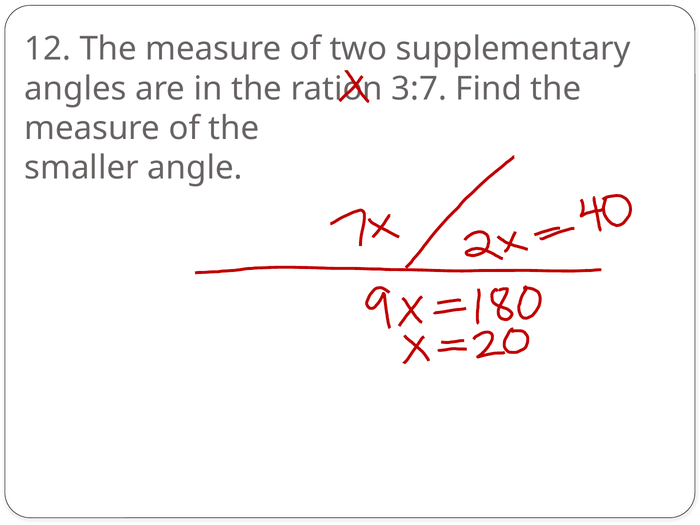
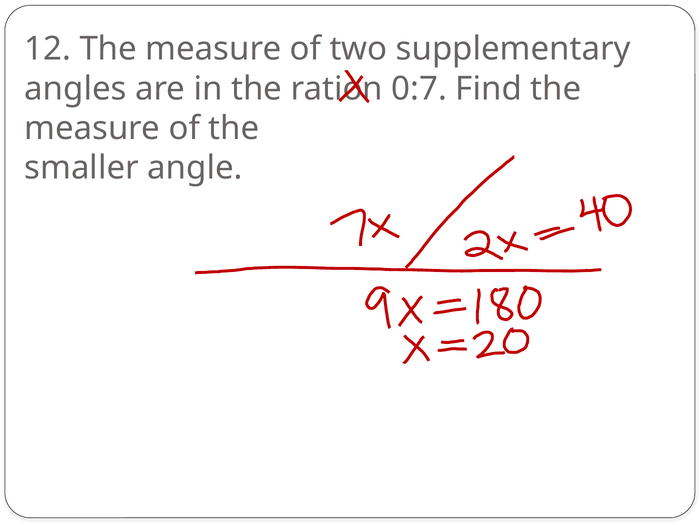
3:7: 3:7 -> 0:7 (419, 89)
